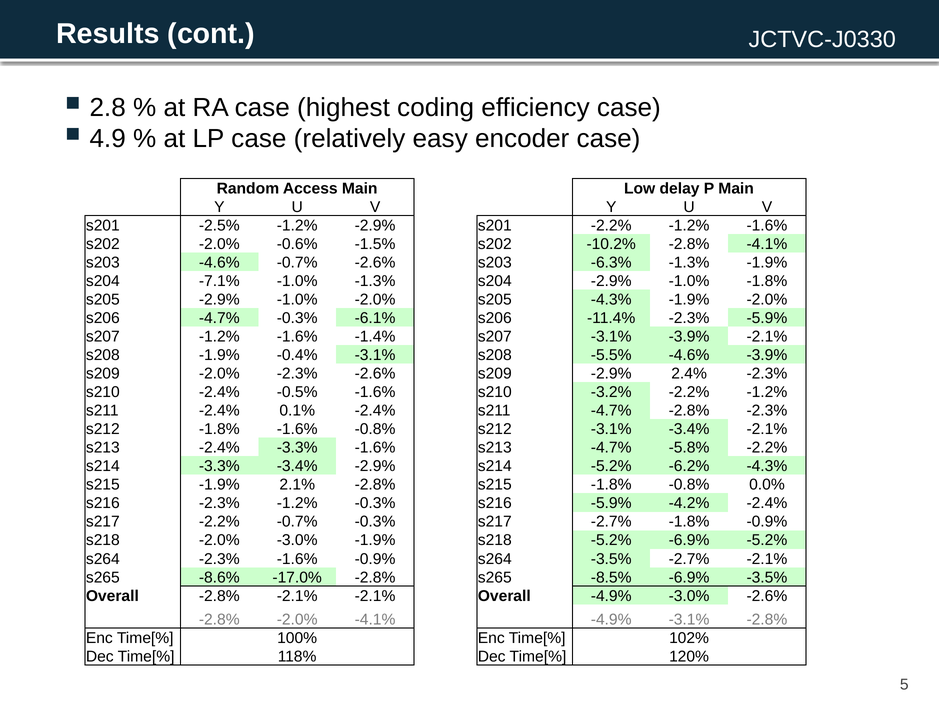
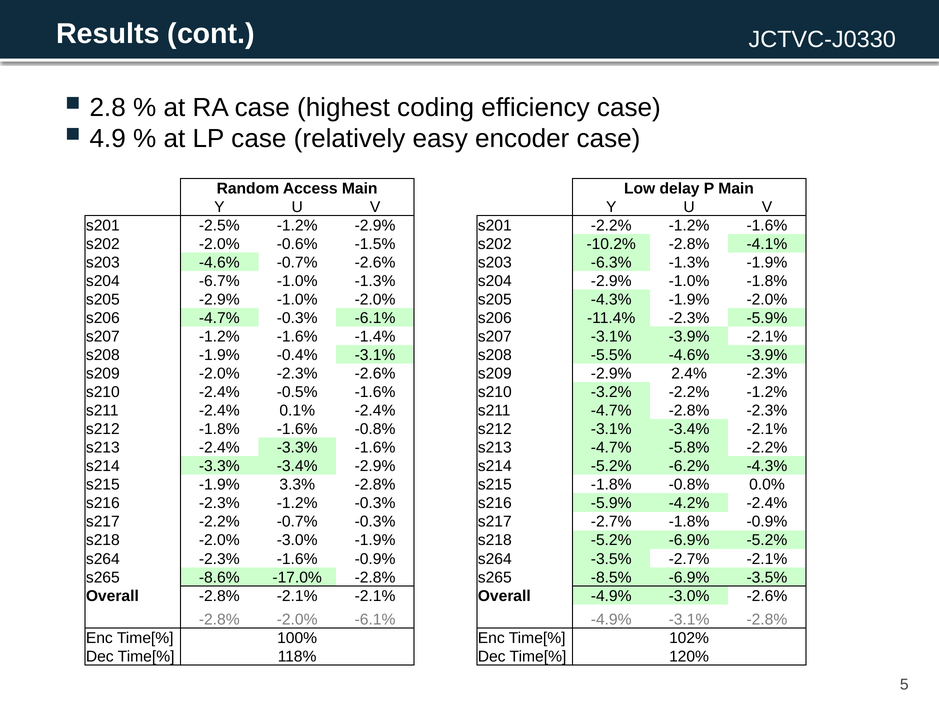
-7.1%: -7.1% -> -6.7% (219, 281)
2.1%: 2.1% -> 3.3% (297, 485)
-2.0% -4.1%: -4.1% -> -6.1% (375, 620)
